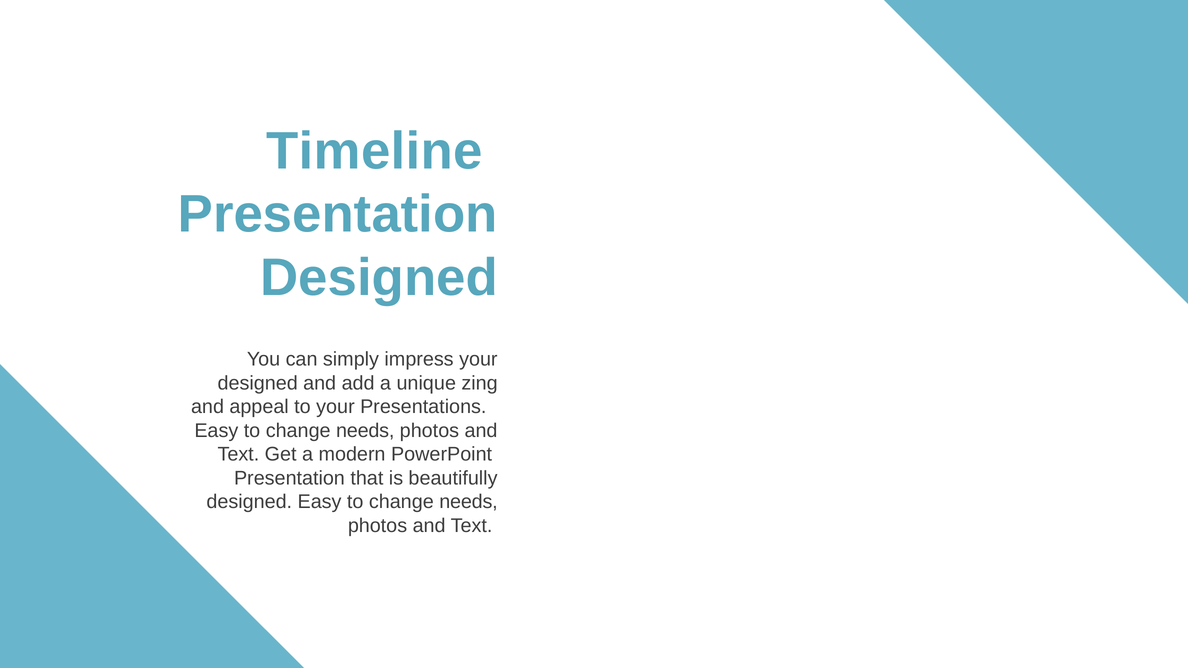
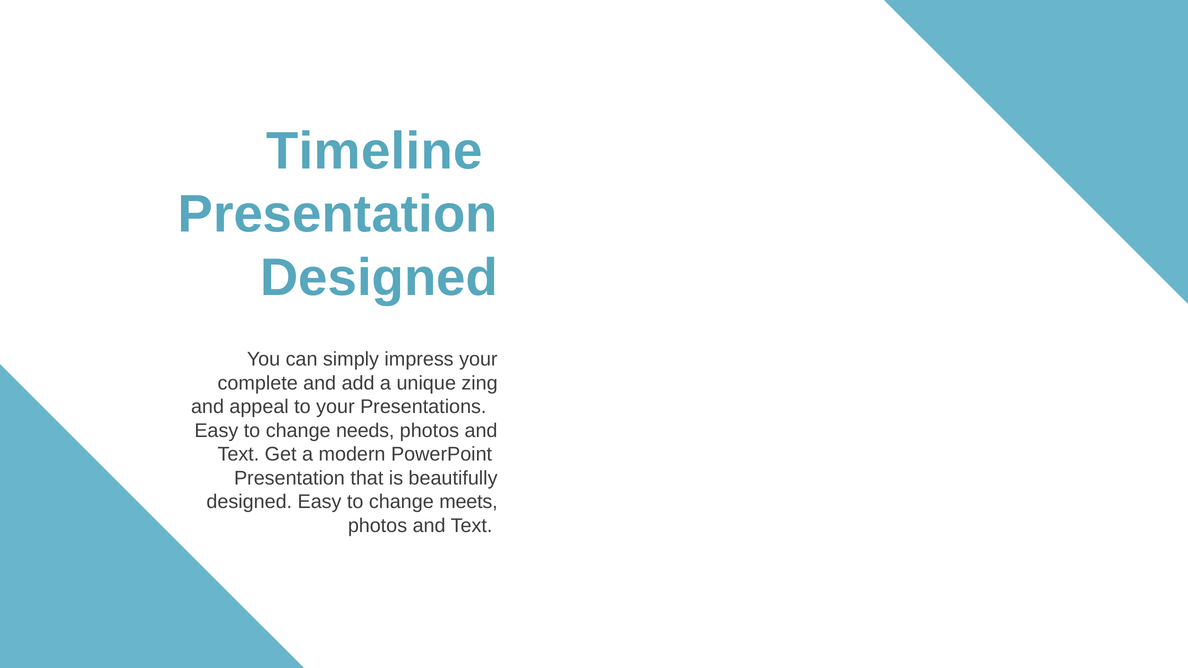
designed: designed -> complete (258, 383)
needs: needs -> meets (468, 502)
